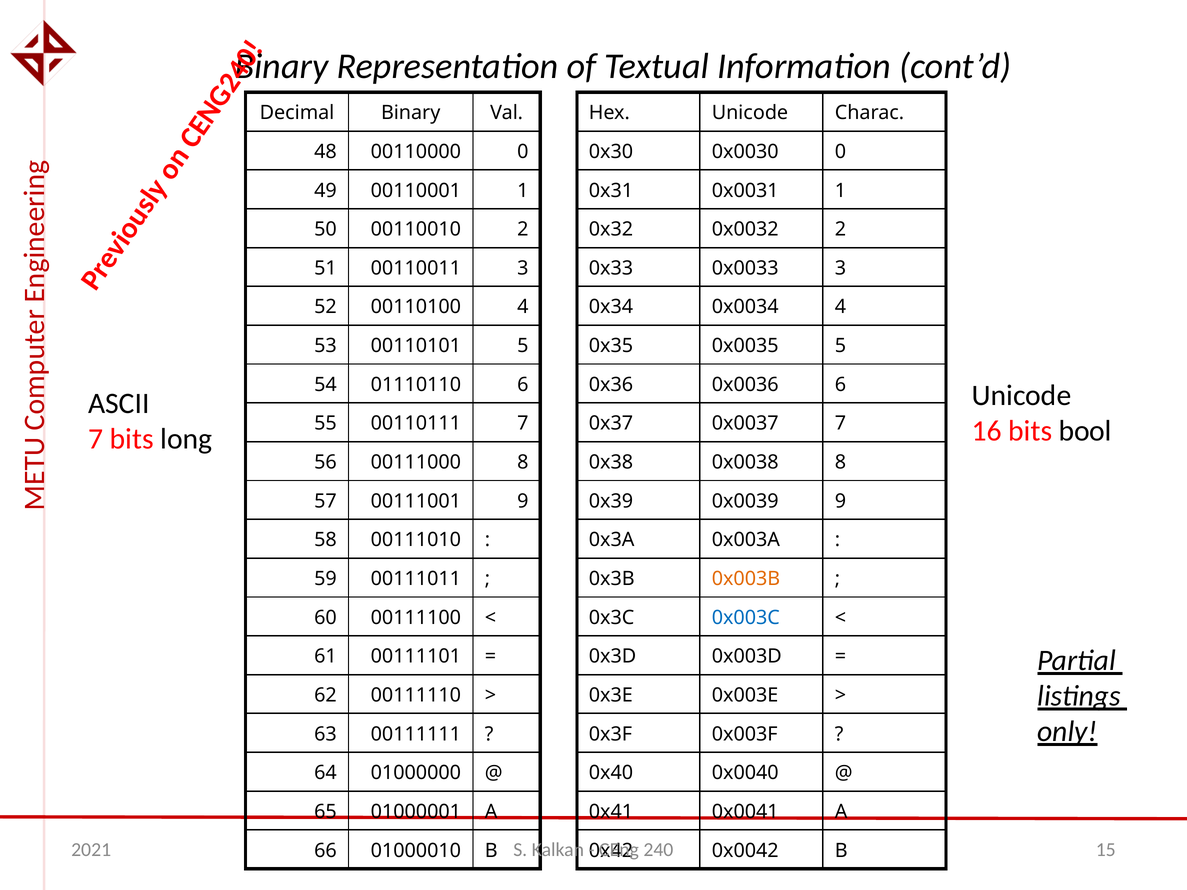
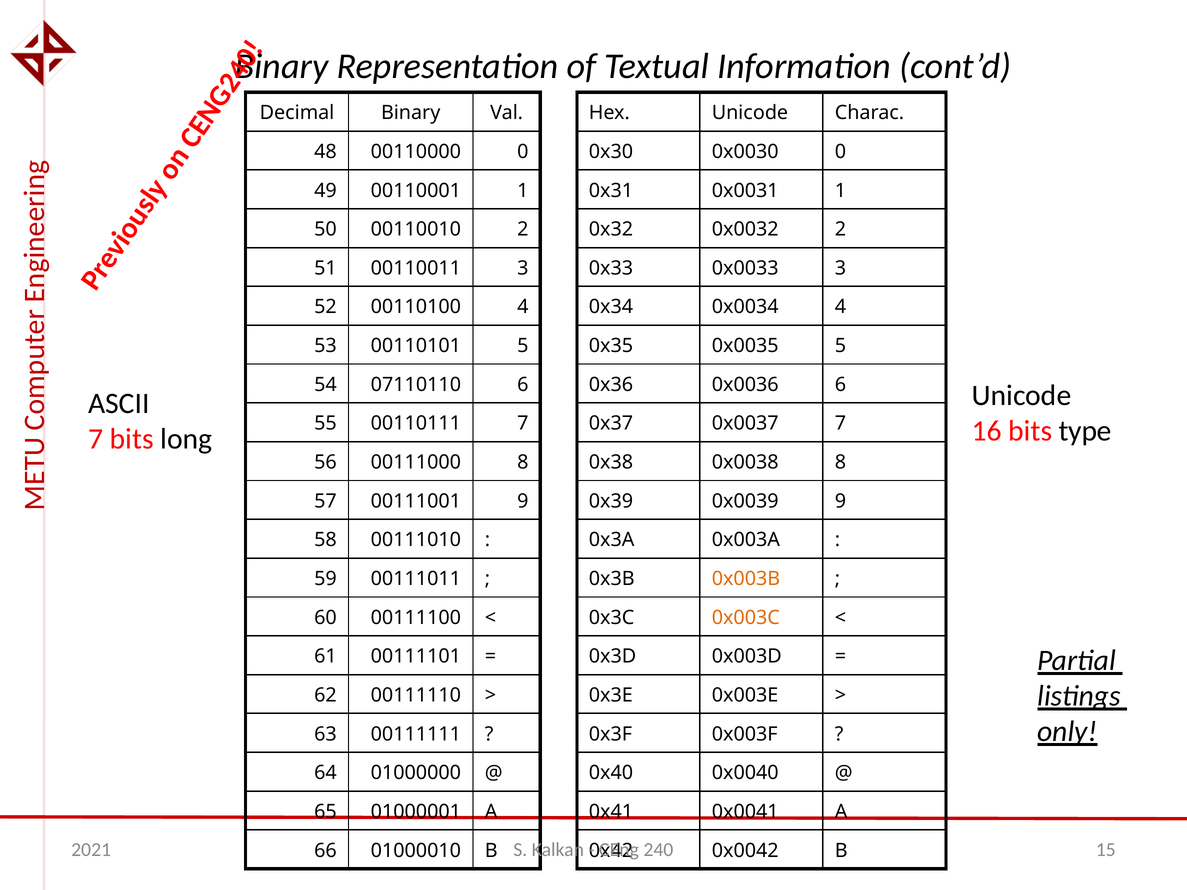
01110110: 01110110 -> 07110110 (416, 385)
bool: bool -> type (1085, 431)
0x003C colour: blue -> orange (746, 618)
